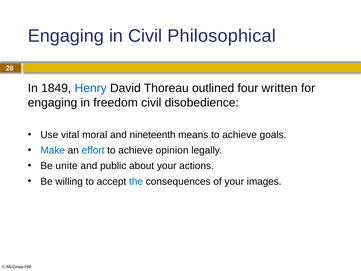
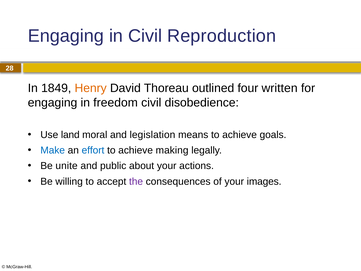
Philosophical: Philosophical -> Reproduction (222, 36)
Henry colour: blue -> orange (91, 88)
vital: vital -> land (70, 135)
nineteenth: nineteenth -> legislation (152, 135)
opinion: opinion -> making (172, 150)
the colour: blue -> purple (136, 181)
